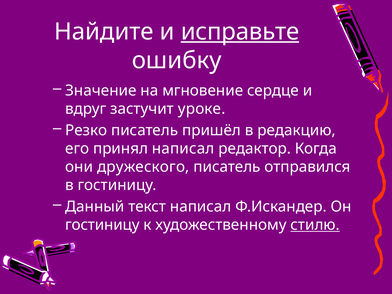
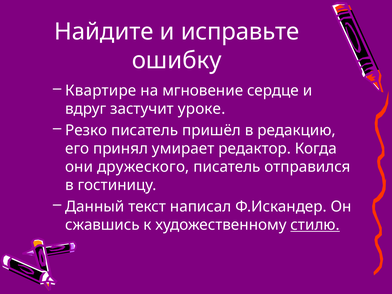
исправьте underline: present -> none (240, 32)
Значение: Значение -> Квартире (101, 91)
принял написал: написал -> умирает (183, 149)
гостиницу: гостиницу -> сжавшись (102, 225)
